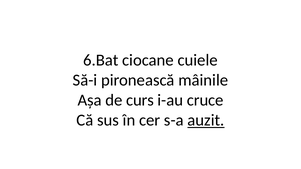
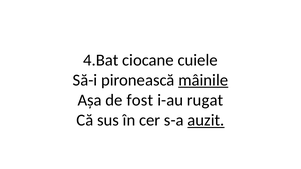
6.Bat: 6.Bat -> 4.Bat (101, 60)
mâinile underline: none -> present (203, 80)
curs: curs -> fost (140, 100)
cruce: cruce -> rugat (205, 100)
